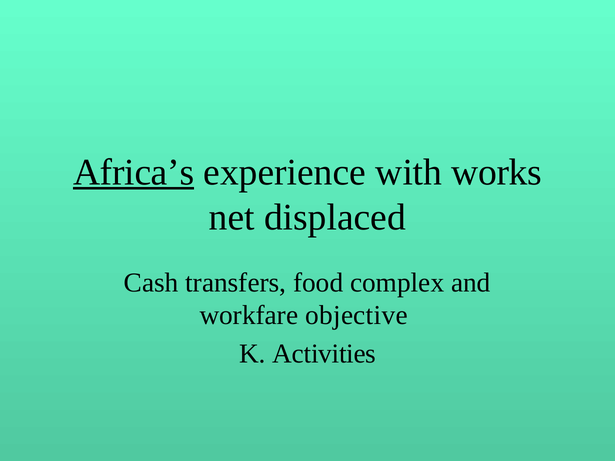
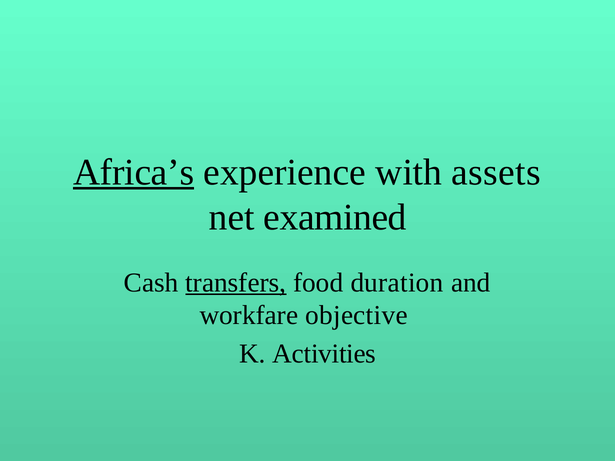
works: works -> assets (496, 172)
displaced: displaced -> examined (335, 217)
transfers underline: none -> present (236, 283)
complex: complex -> duration (397, 283)
